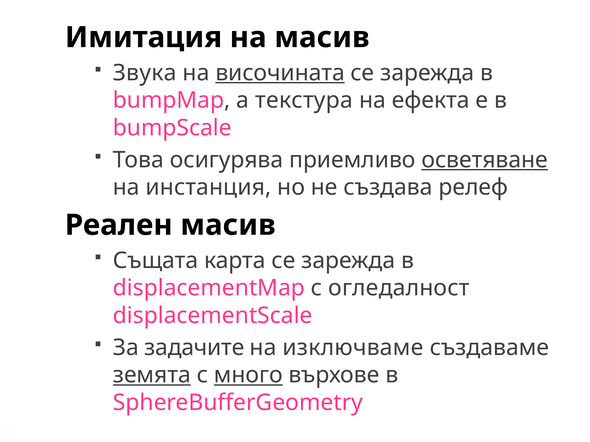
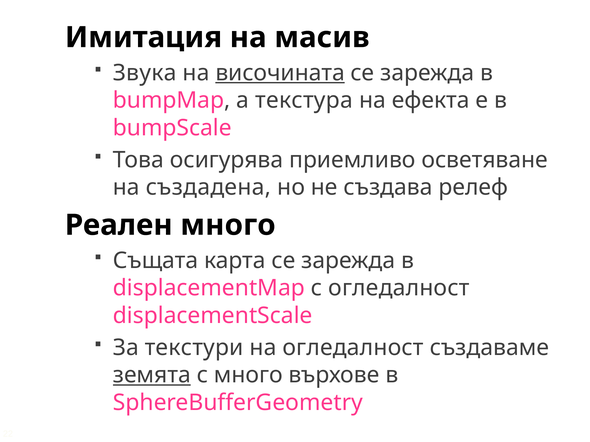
осветяване underline: present -> none (485, 160)
инстанция: инстанция -> създадена (208, 188)
Реален масив: масив -> много (228, 225)
задачите: задачите -> текстури (194, 348)
на изключваме: изключваме -> огледалност (353, 348)
много underline: present -> none (248, 375)
